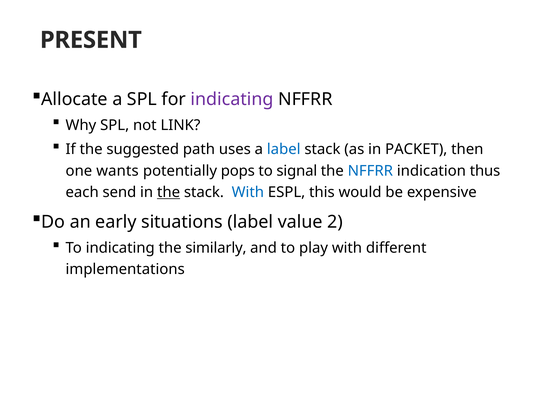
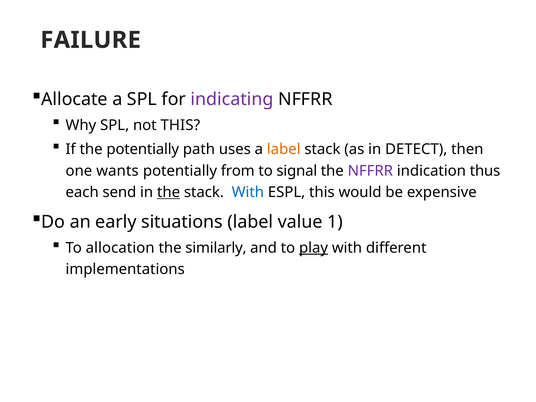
PRESENT: PRESENT -> FAILURE (91, 40)
not LINK: LINK -> THIS (180, 125)
the suggested: suggested -> potentially (143, 149)
label colour: blue -> orange (284, 149)
PACKET: PACKET -> DETECT (416, 149)
pops: pops -> from (238, 171)
NFFRR colour: blue -> purple (370, 171)
2: 2 -> 1 (335, 222)
To indicating: indicating -> allocation (120, 248)
play underline: none -> present (314, 248)
